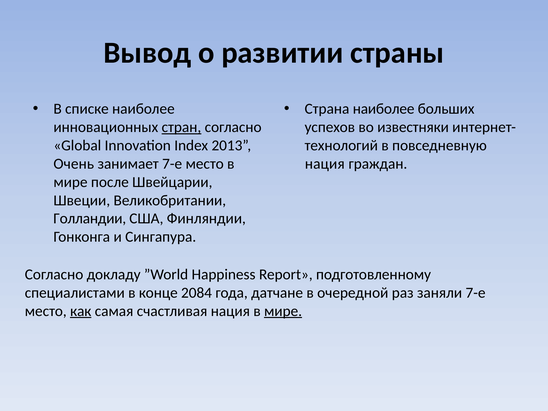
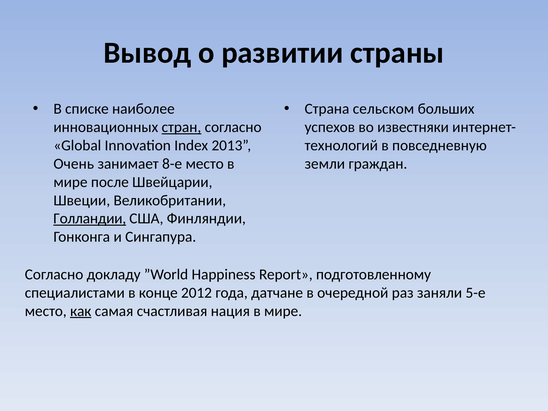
Страна наиболее: наиболее -> сельском (383, 109)
занимает 7-е: 7-е -> 8-е (172, 164)
нация: нация -> земли (325, 164)
Голландии underline: none -> present (90, 219)
2084: 2084 -> 2012 (196, 293)
заняли 7-е: 7-е -> 5-е (476, 293)
мире underline: present -> none (283, 311)
